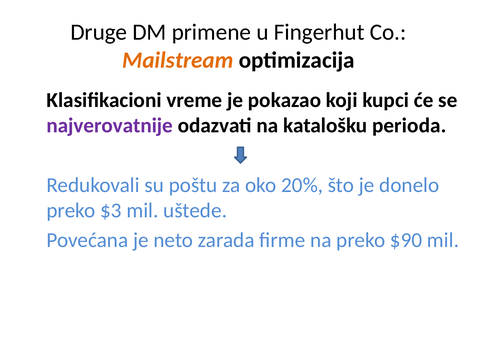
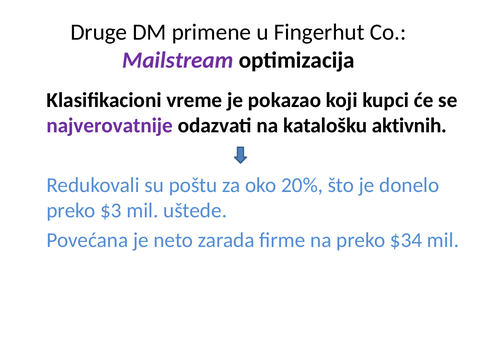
Mailstream colour: orange -> purple (178, 60)
perioda: perioda -> aktivnih (409, 126)
$90: $90 -> $34 (406, 240)
